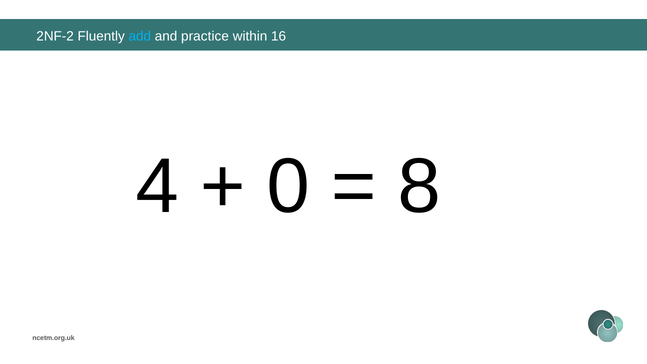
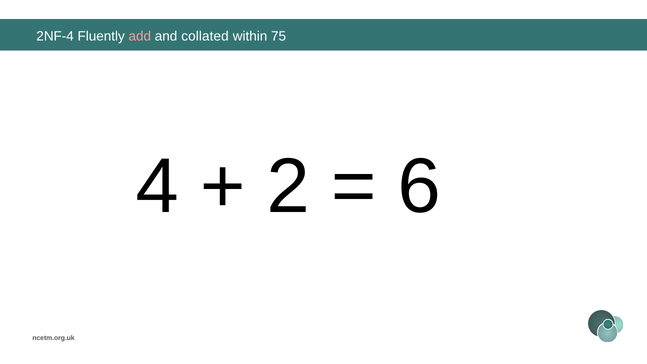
2NF-2: 2NF-2 -> 2NF-4 (55, 36)
add colour: light blue -> pink (140, 36)
practice: practice -> collated (205, 36)
16: 16 -> 75 (279, 36)
0: 0 -> 2 (288, 187)
8: 8 -> 6 (419, 187)
